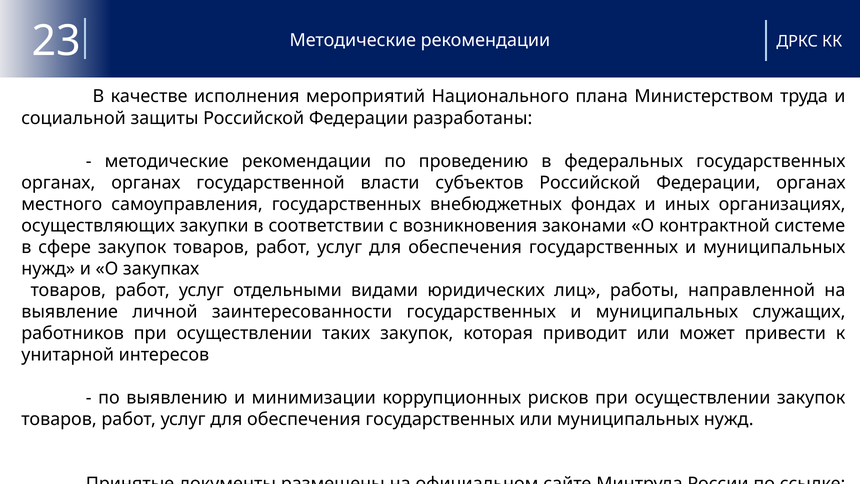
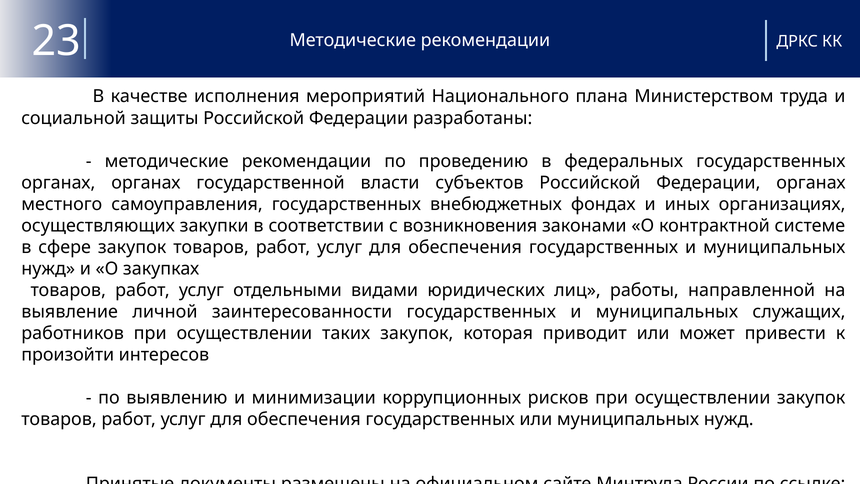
унитарной: унитарной -> произойти (68, 355)
